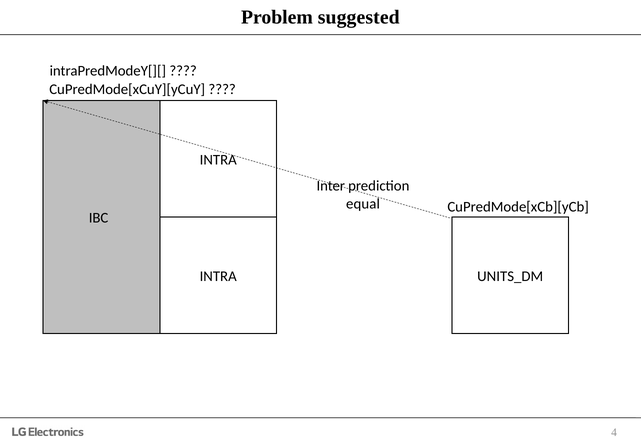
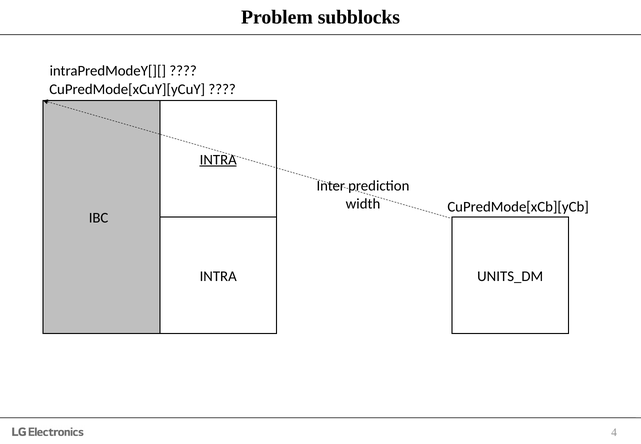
suggested: suggested -> subblocks (359, 17)
INTRA underline: none -> present (218, 160)
equal: equal -> width (363, 204)
